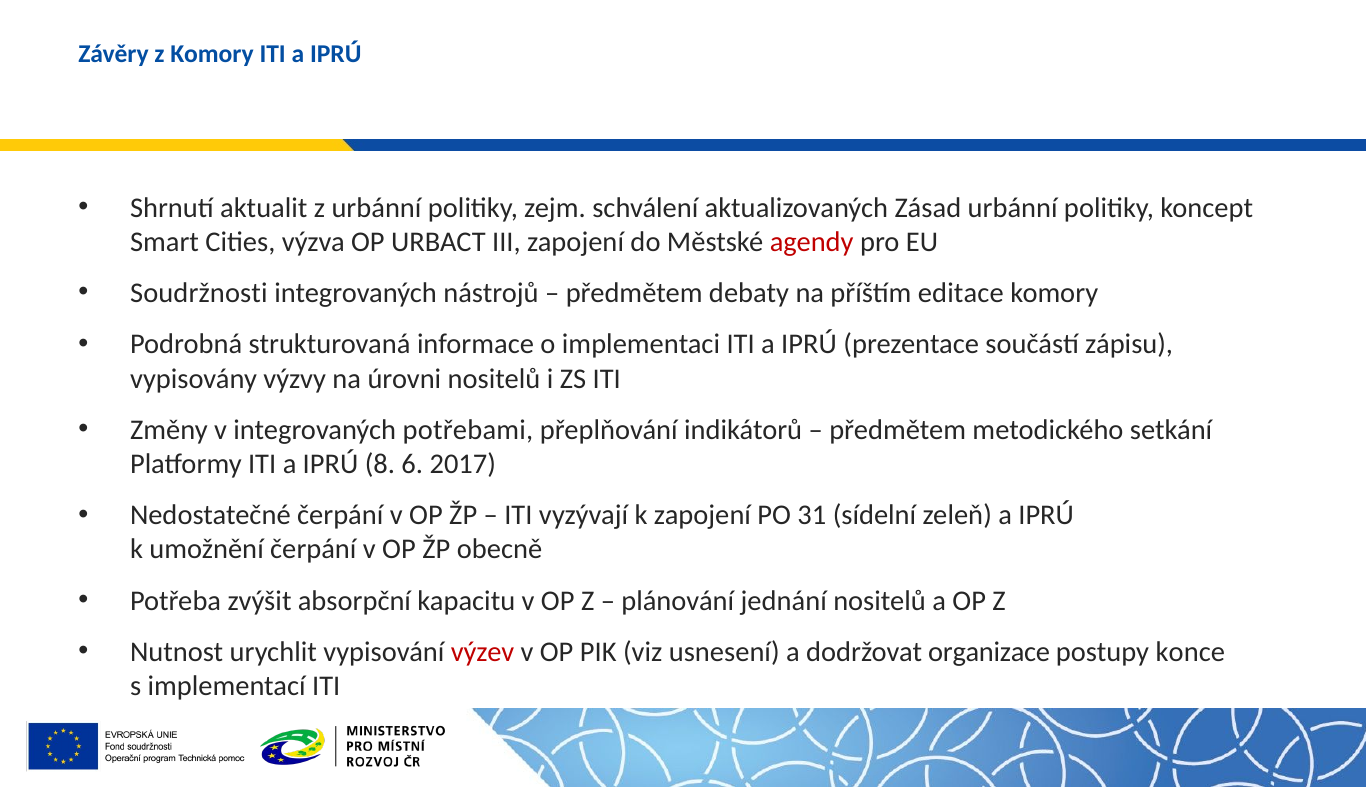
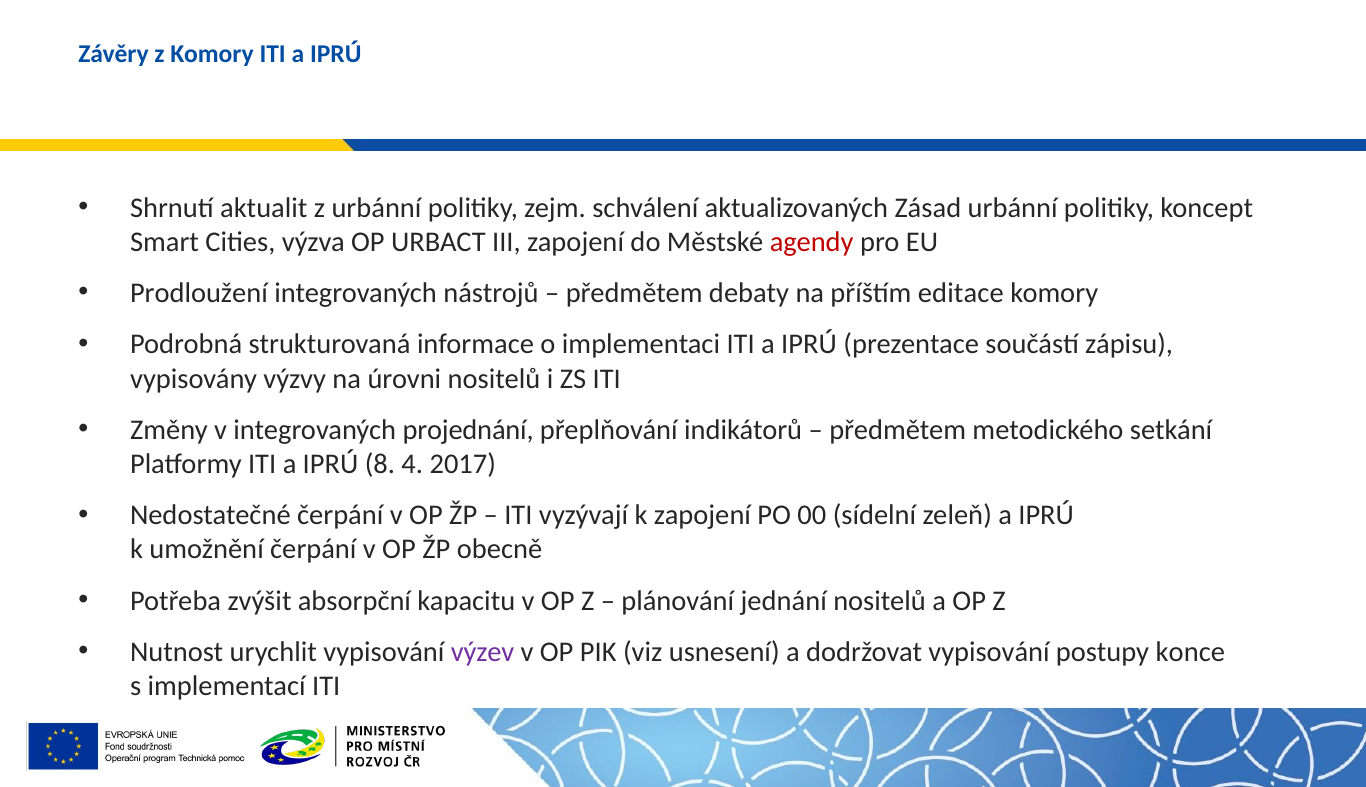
Soudržnosti: Soudržnosti -> Prodloužení (199, 293)
potřebami: potřebami -> projednání (468, 430)
6: 6 -> 4 (412, 464)
31: 31 -> 00 (812, 515)
výzev colour: red -> purple (483, 652)
dodržovat organizace: organizace -> vypisování (989, 652)
